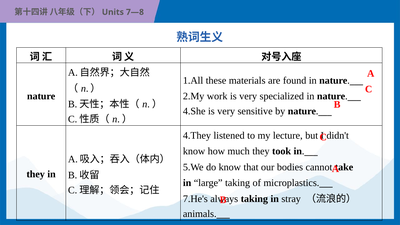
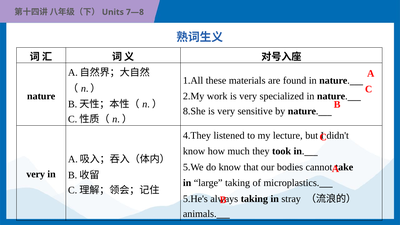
4.She: 4.She -> 8.She (194, 111)
they: they -> very (36, 174)
7.He's: 7.He's -> 5.He's (195, 199)
